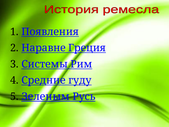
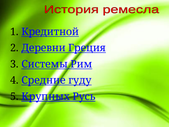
Появления: Появления -> Кредитной (50, 32)
Наравне: Наравне -> Деревни (44, 48)
Зеленым: Зеленым -> Крупных (46, 96)
